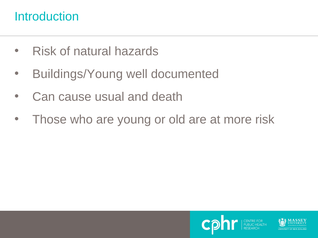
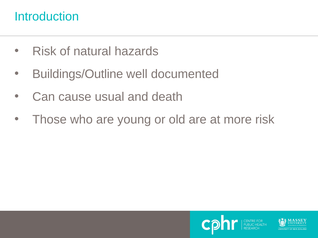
Buildings/Young: Buildings/Young -> Buildings/Outline (78, 74)
